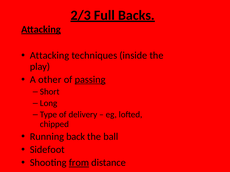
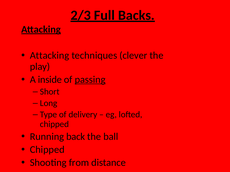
inside: inside -> clever (133, 56)
other: other -> inside (50, 80)
Sidefoot: Sidefoot -> Chipped (47, 150)
from underline: present -> none (79, 163)
